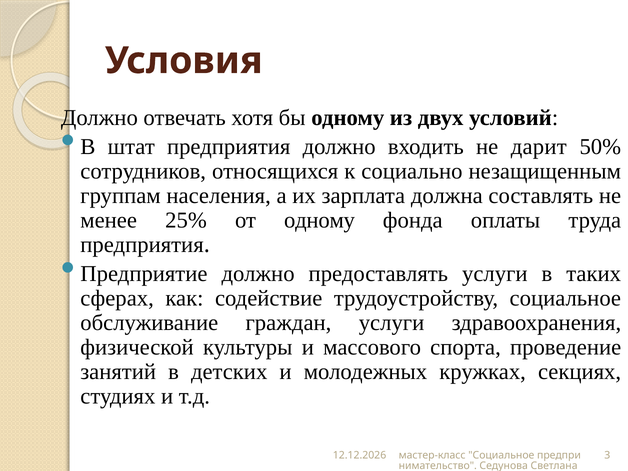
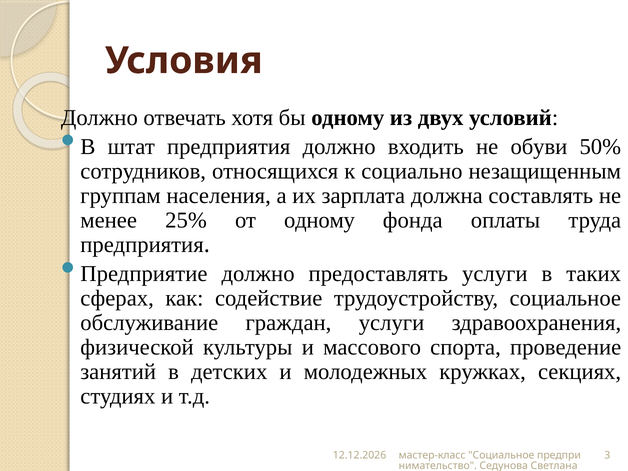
дарит: дарит -> обуви (539, 147)
